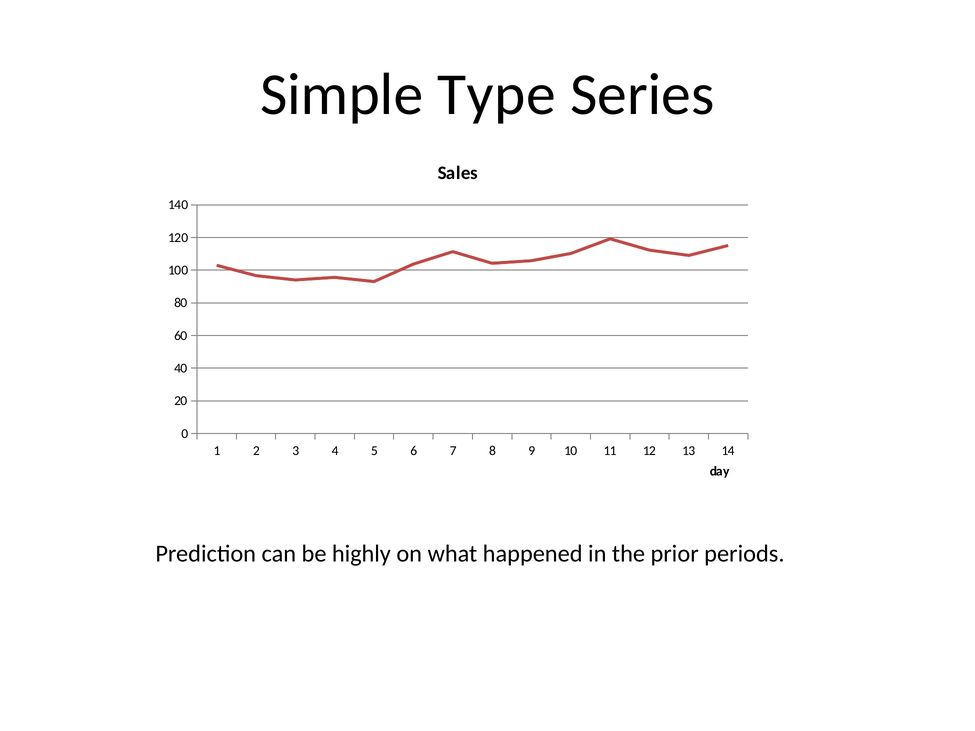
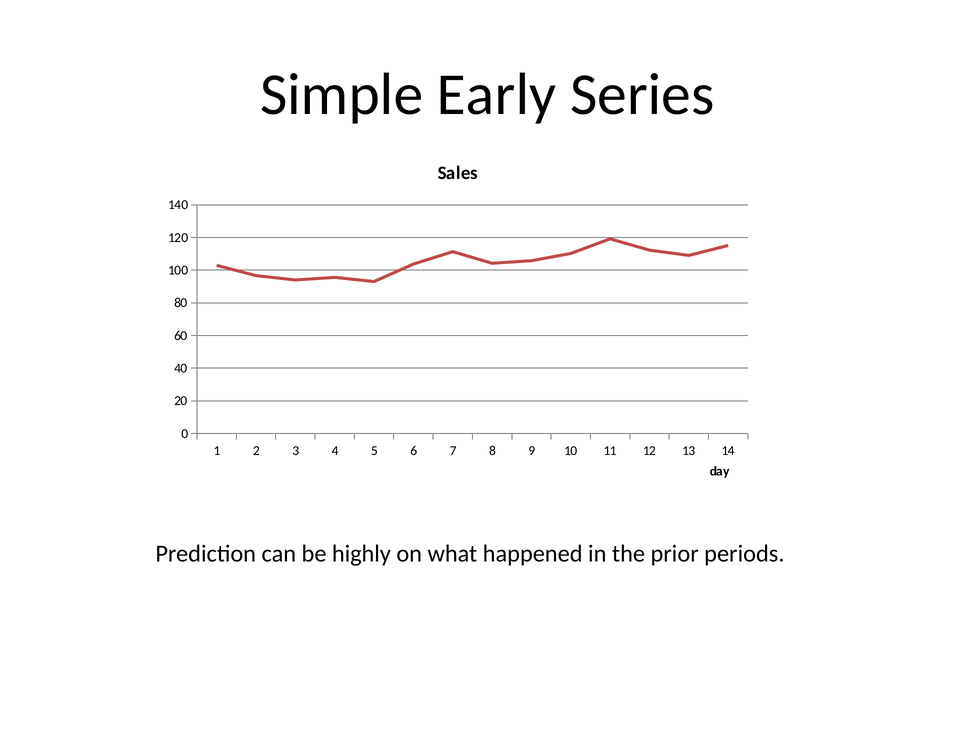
Type: Type -> Early (497, 94)
